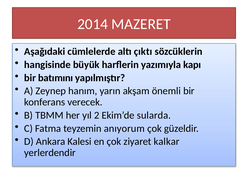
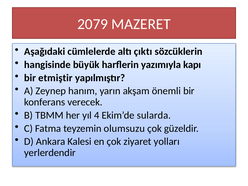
2014: 2014 -> 2079 (93, 24)
batımını: batımını -> etmiştir (55, 78)
2: 2 -> 4 (97, 115)
anıyorum: anıyorum -> olumsuzu (124, 128)
kalkar: kalkar -> yolları (167, 142)
